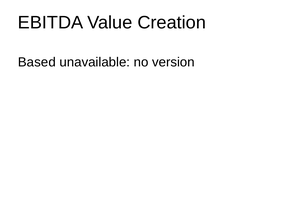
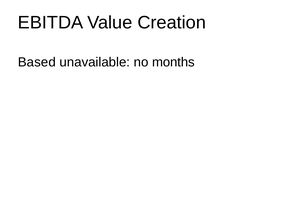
version: version -> months (173, 62)
